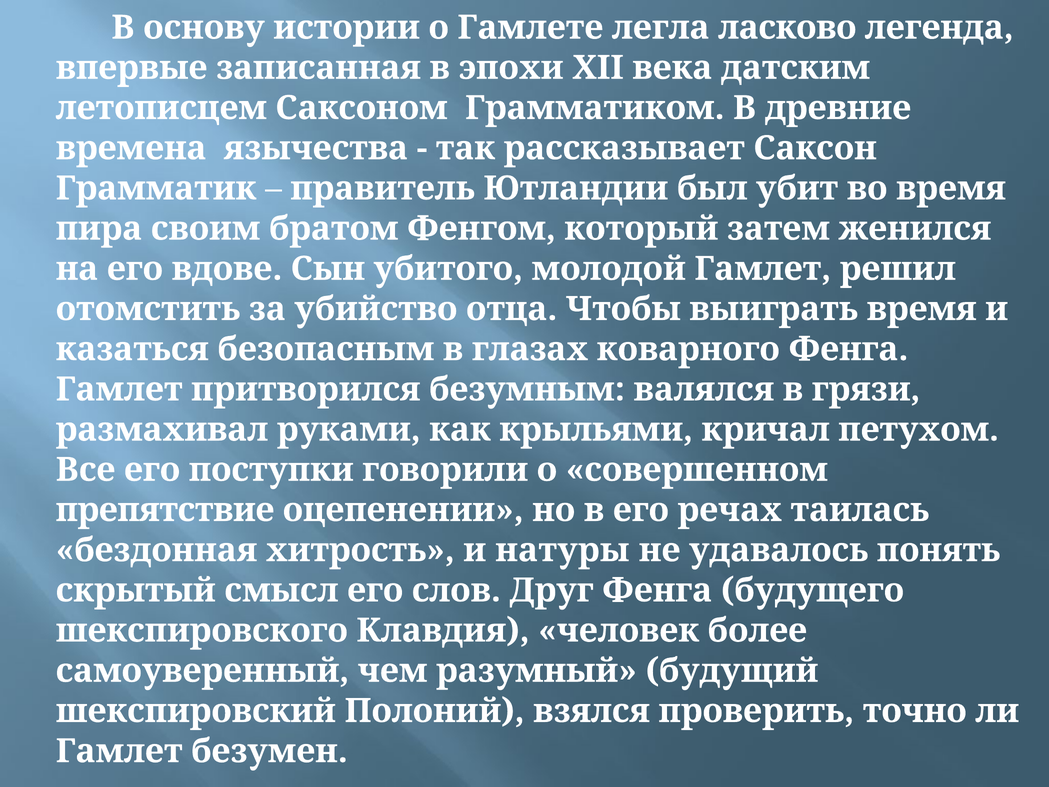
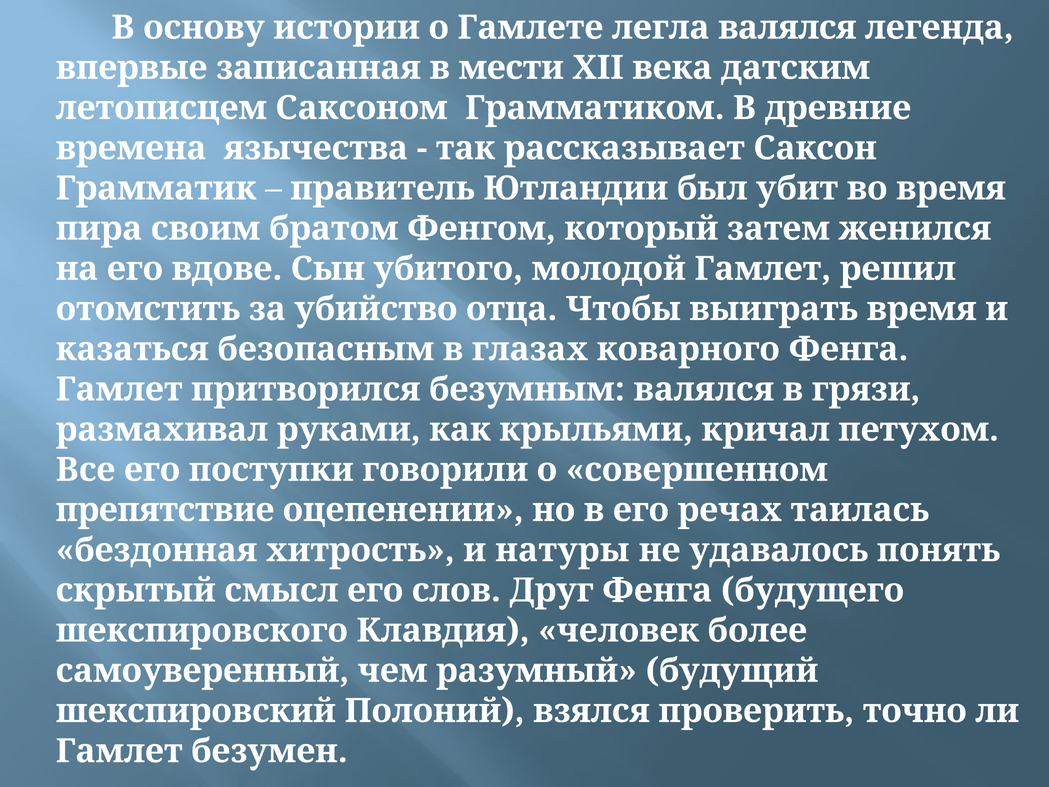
легла ласково: ласково -> валялся (787, 28)
эпохи: эпохи -> мести (511, 68)
